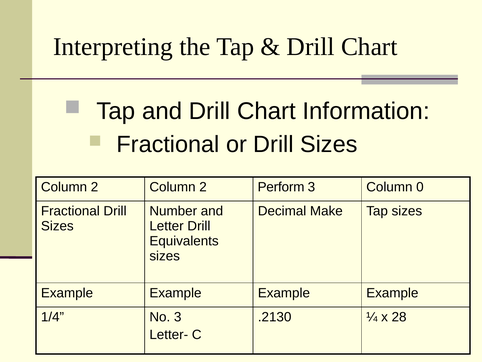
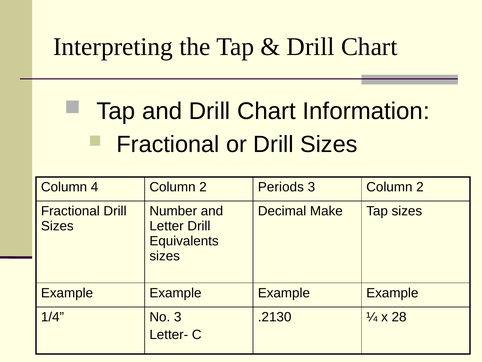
2: 2 -> 4 (95, 187)
Perform: Perform -> Periods (281, 187)
3 Column 0: 0 -> 2 (420, 187)
